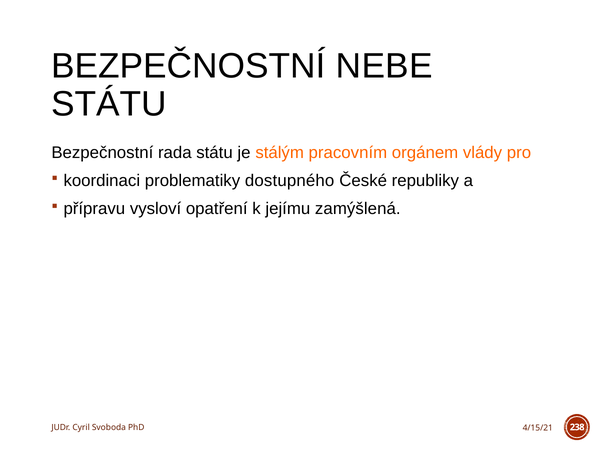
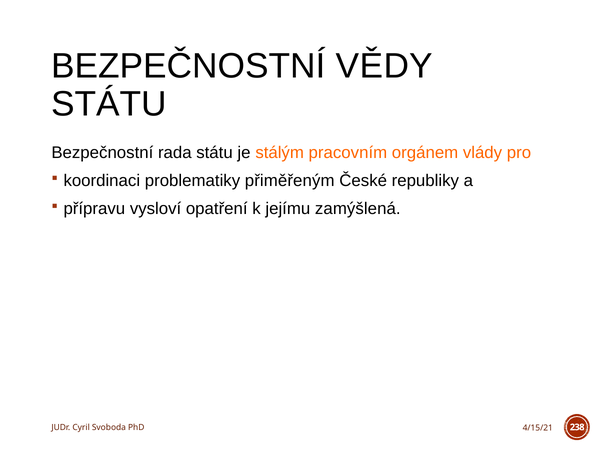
NEBE: NEBE -> VĚDY (384, 66)
dostupného: dostupného -> přiměřeným (290, 181)
